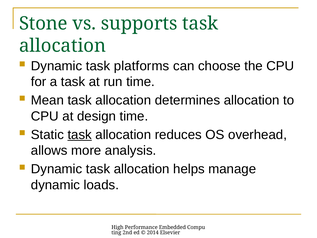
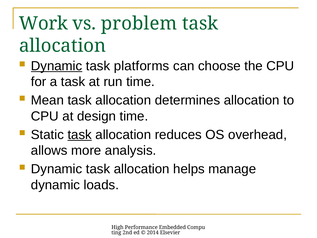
Stone: Stone -> Work (43, 24)
supports: supports -> problem (139, 24)
Dynamic underline: none -> present (57, 66)
